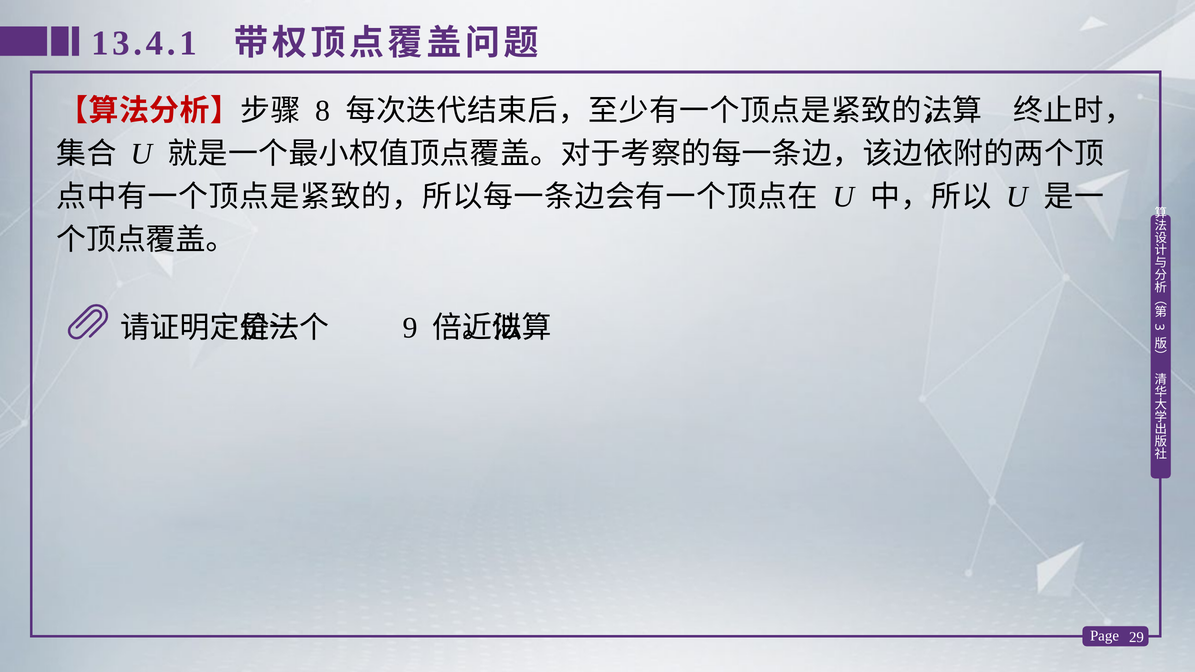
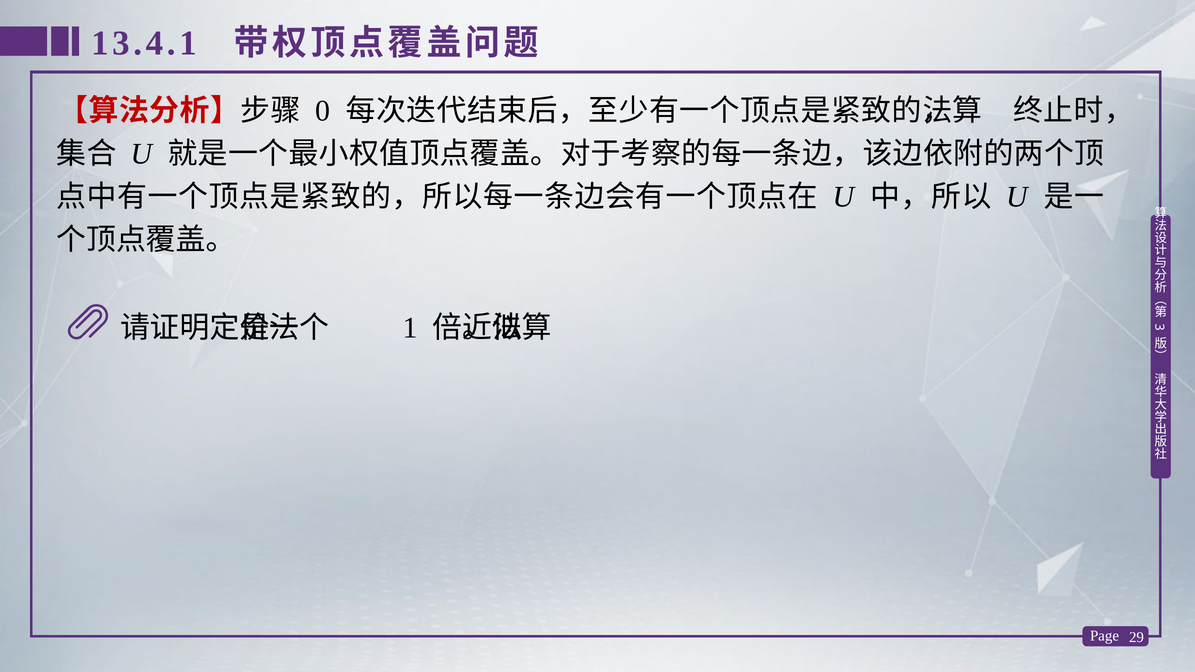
8: 8 -> 0 (323, 111)
9: 9 -> 1 (410, 328)
